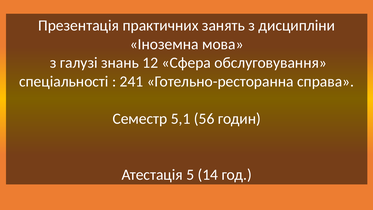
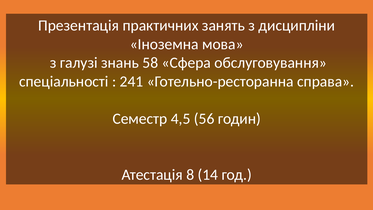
12: 12 -> 58 (150, 63)
5,1: 5,1 -> 4,5 (181, 119)
5: 5 -> 8 (190, 175)
